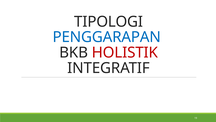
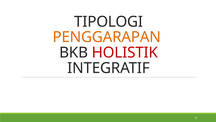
PENGGARAPAN colour: blue -> orange (107, 37)
